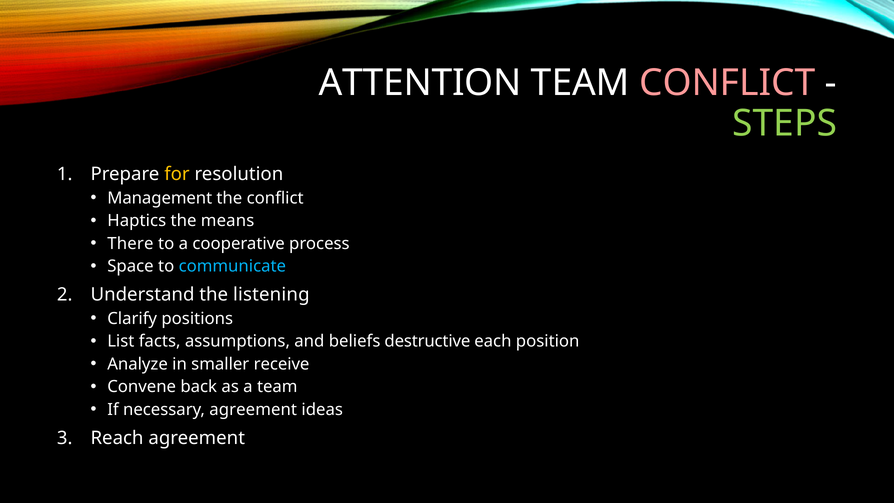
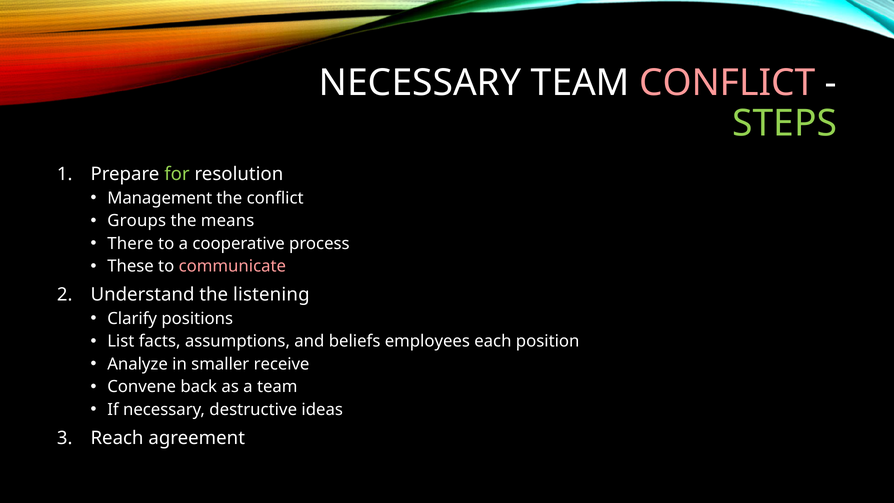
ATTENTION: ATTENTION -> NECESSARY (420, 83)
for colour: yellow -> light green (177, 174)
Haptics: Haptics -> Groups (137, 221)
Space: Space -> These (131, 266)
communicate colour: light blue -> pink (232, 266)
destructive: destructive -> employees (427, 341)
necessary agreement: agreement -> destructive (253, 409)
